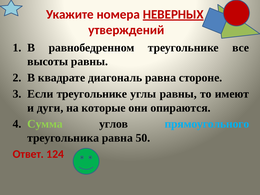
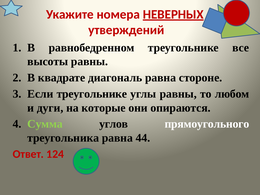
имеют: имеют -> любом (232, 94)
прямоугольного colour: light blue -> white (207, 124)
50: 50 -> 44 (143, 138)
